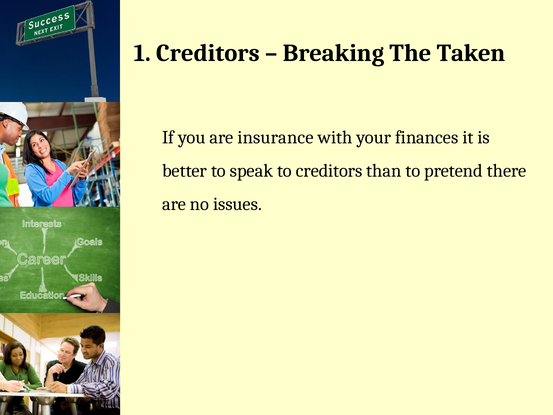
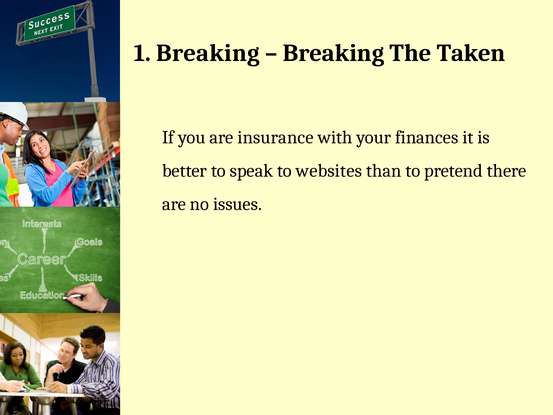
1 Creditors: Creditors -> Breaking (208, 53)
to creditors: creditors -> websites (329, 171)
